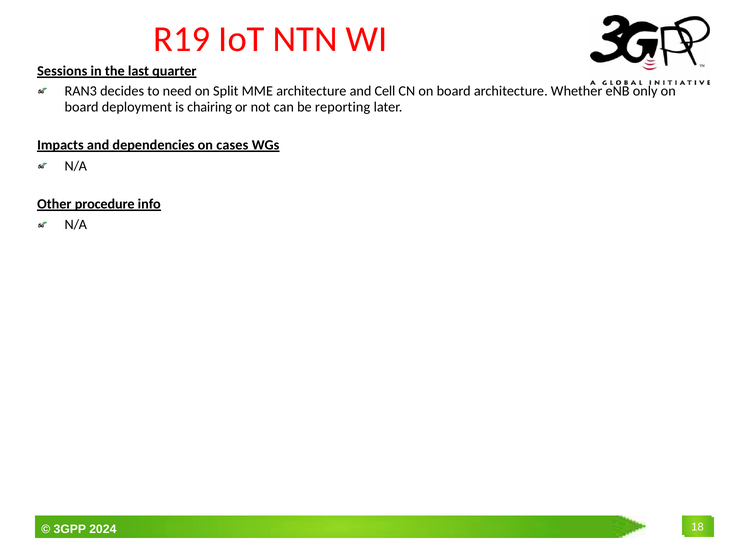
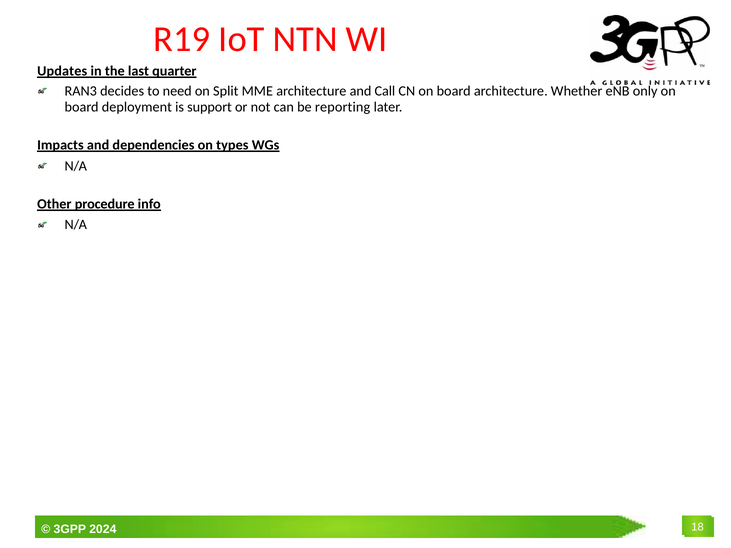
Sessions: Sessions -> Updates (62, 71)
Cell: Cell -> Call (385, 91)
chairing: chairing -> support (210, 107)
cases: cases -> types (232, 145)
